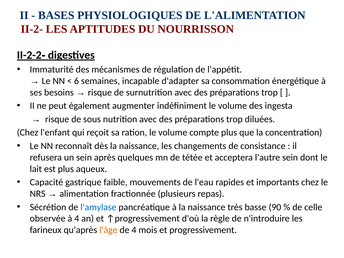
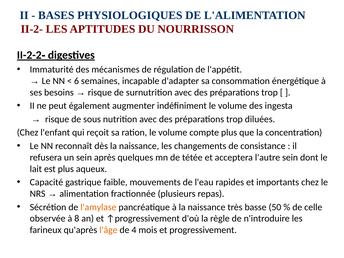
l'amylase colour: blue -> orange (98, 207)
90: 90 -> 50 (275, 207)
à 4: 4 -> 8 (77, 219)
